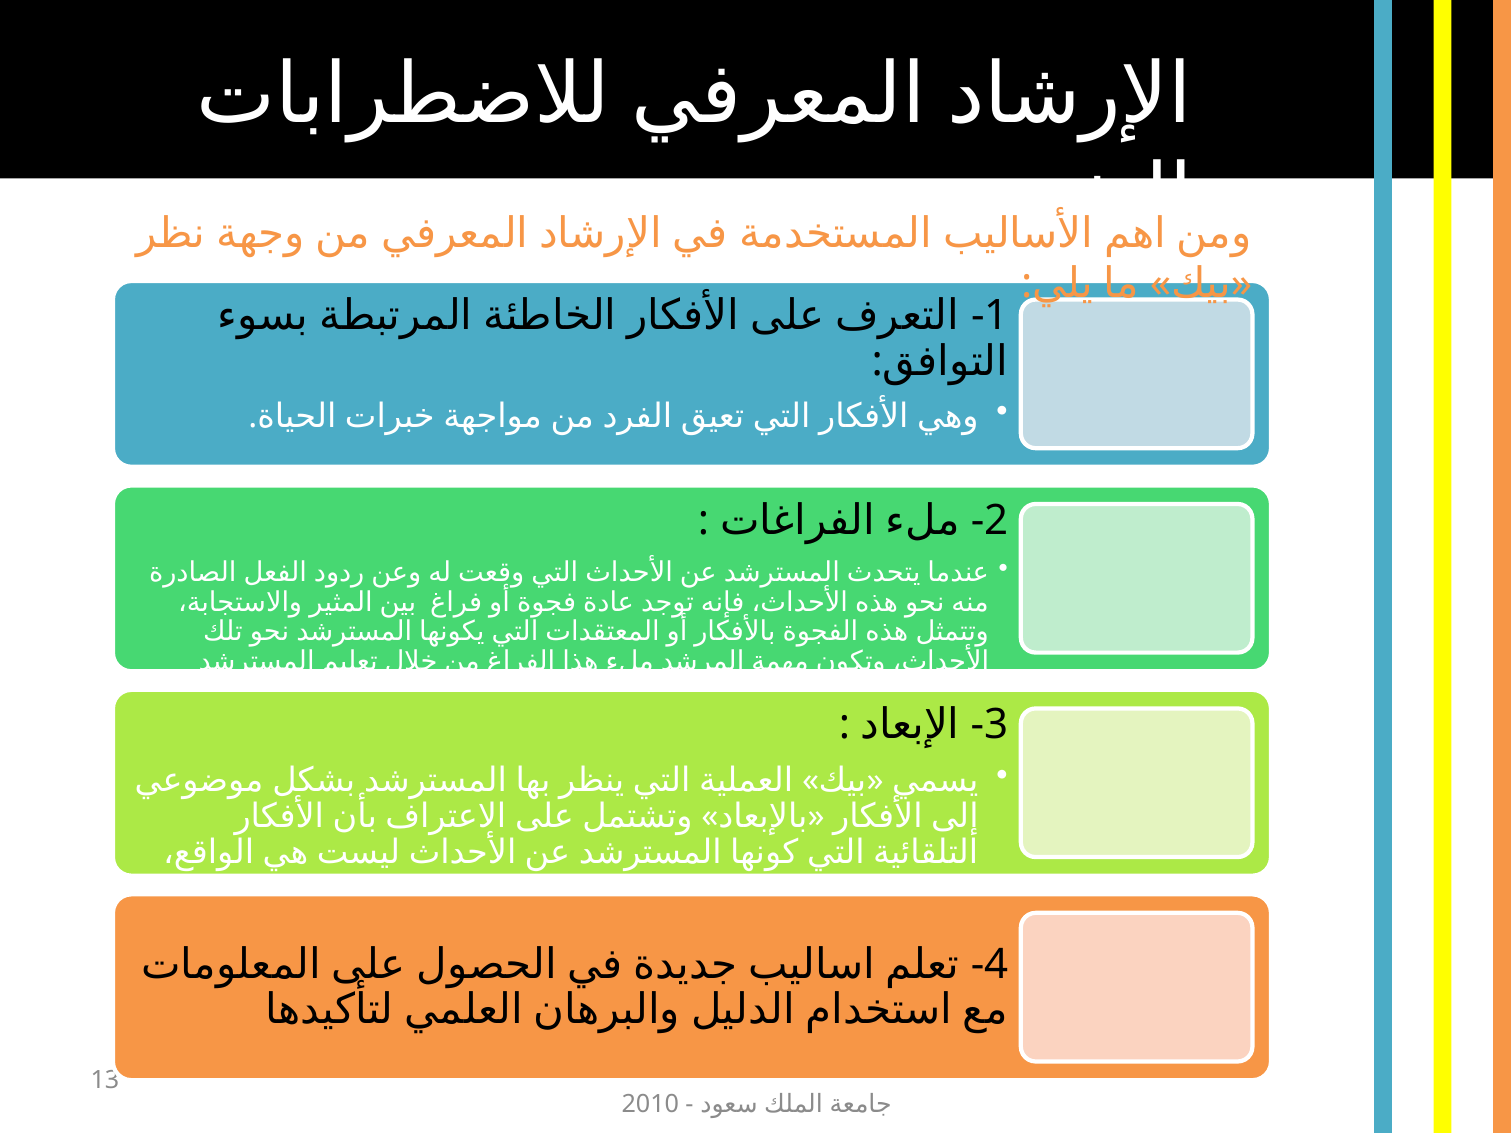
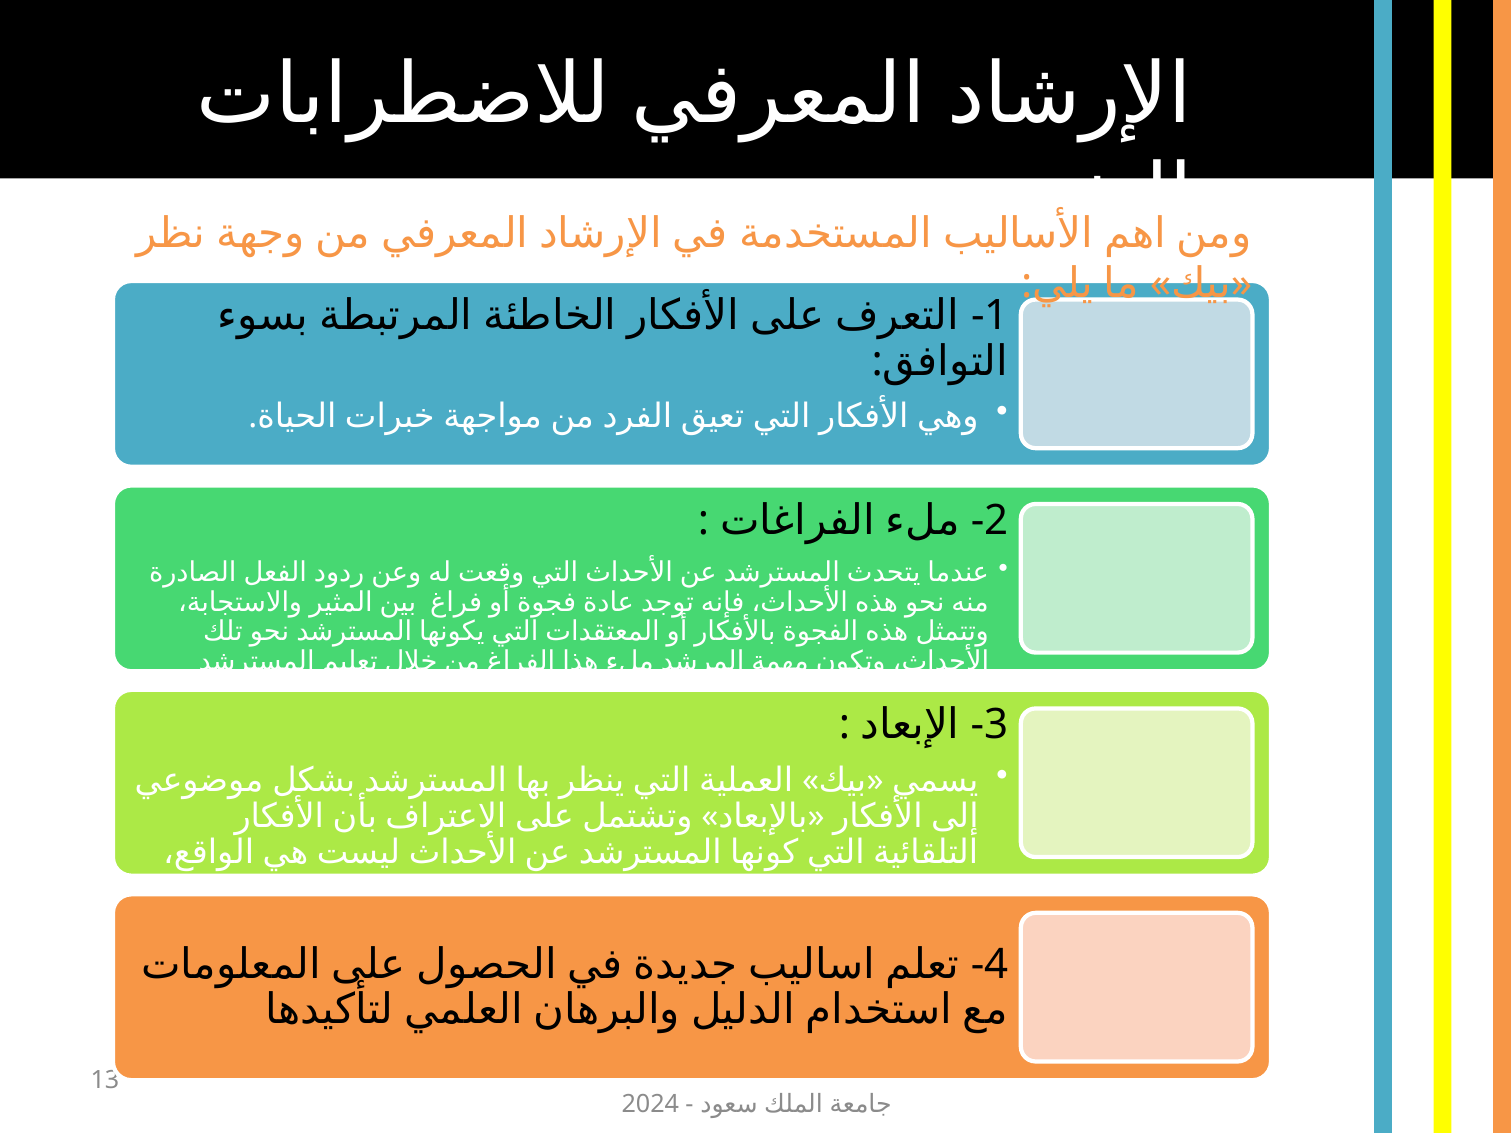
2010: 2010 -> 2024 (650, 1105)
